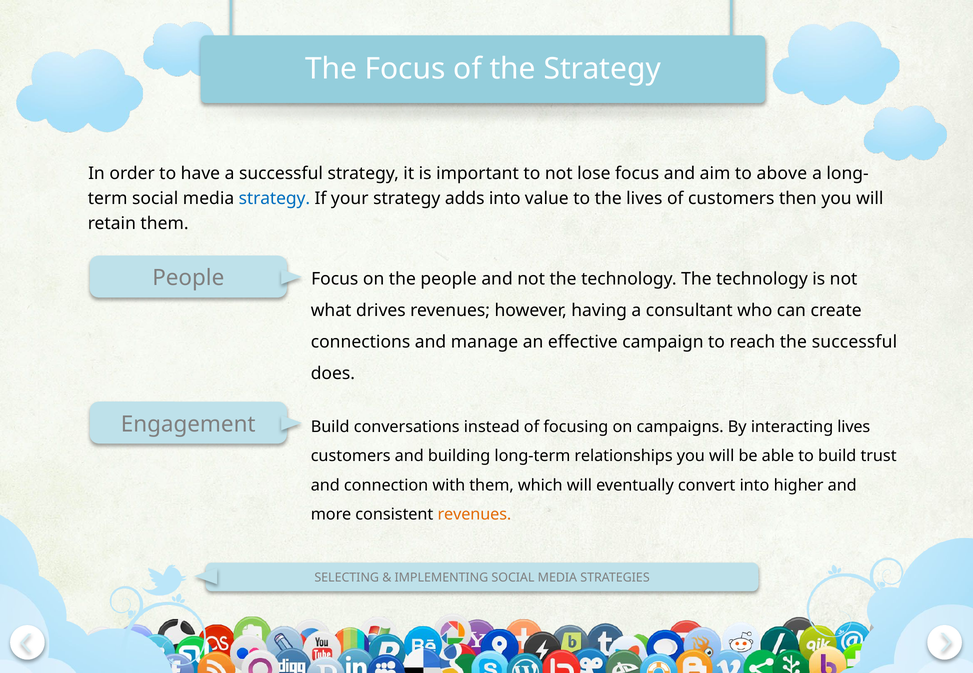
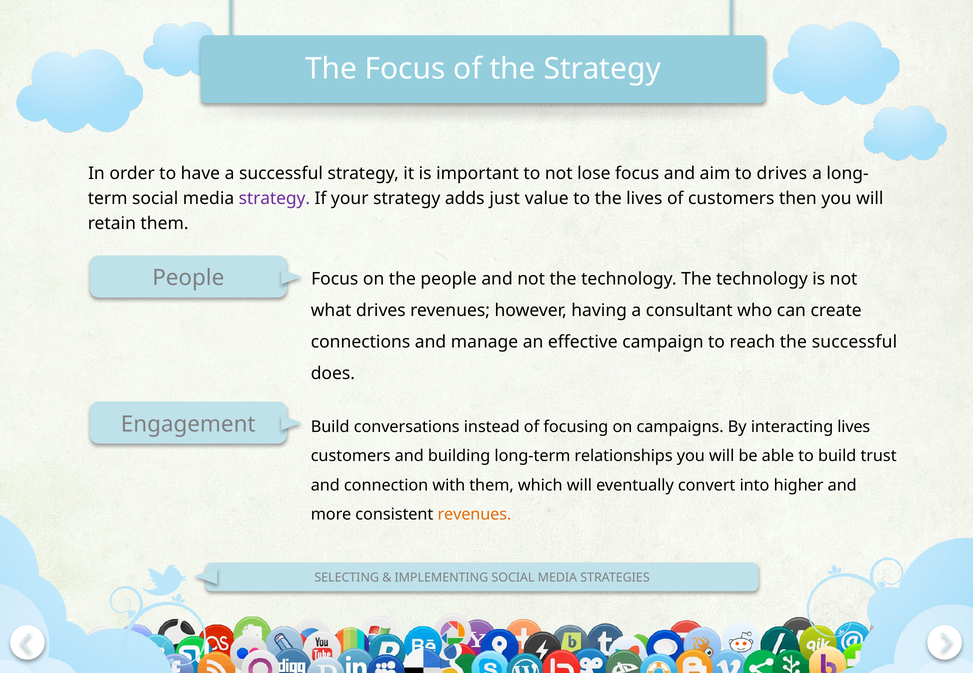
to above: above -> drives (782, 174)
strategy colour: blue -> purple (274, 199)
adds into: into -> just (505, 199)
